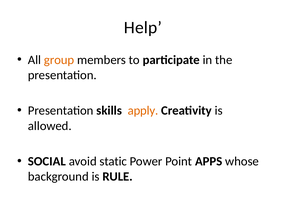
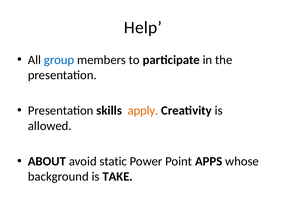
group colour: orange -> blue (59, 60)
SOCIAL: SOCIAL -> ABOUT (47, 162)
RULE: RULE -> TAKE (118, 177)
